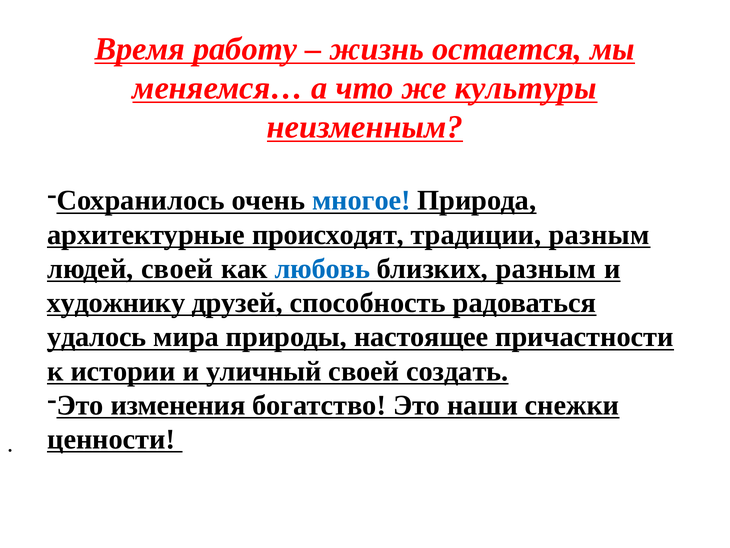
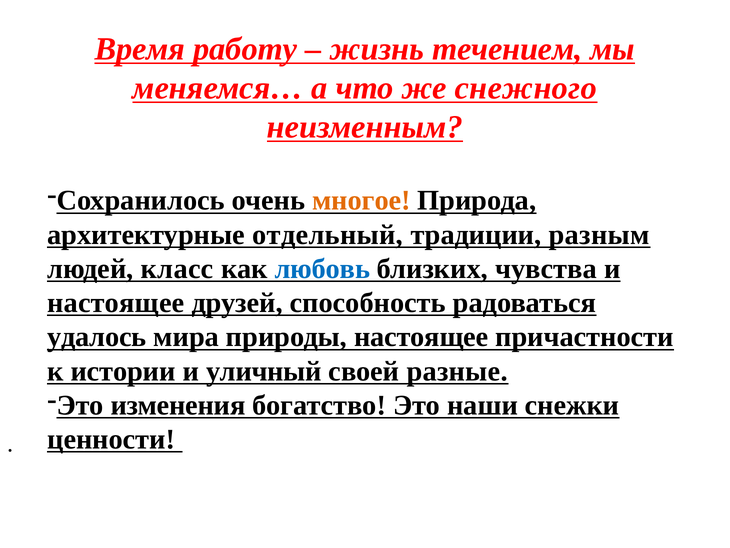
остается: остается -> течением (507, 49)
культуры: культуры -> снежного (526, 88)
многое colour: blue -> orange (361, 200)
происходят: происходят -> отдельный (328, 234)
людей своей: своей -> класс (177, 269)
близких разным: разным -> чувства (546, 269)
художнику: художнику -> настоящее (116, 303)
создать: создать -> разные (457, 371)
